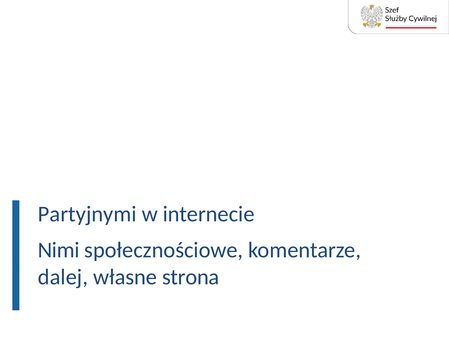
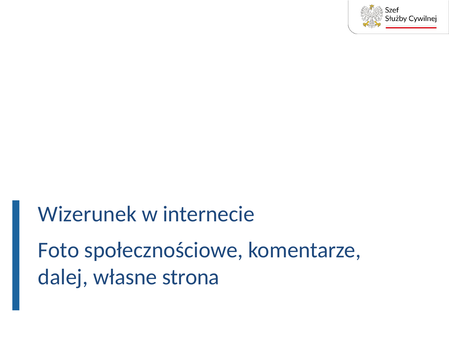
Partyjnymi: Partyjnymi -> Wizerunek (87, 214)
Nimi: Nimi -> Foto (59, 250)
